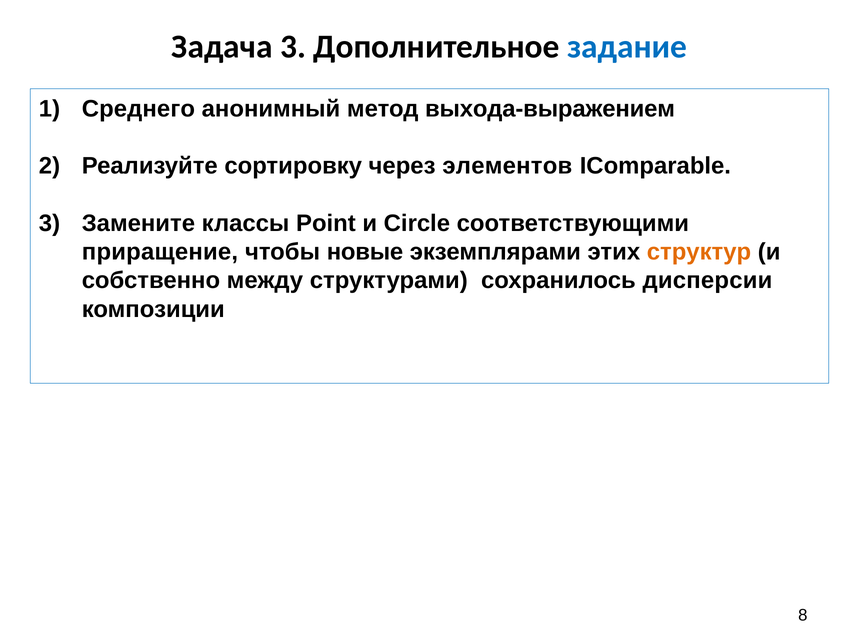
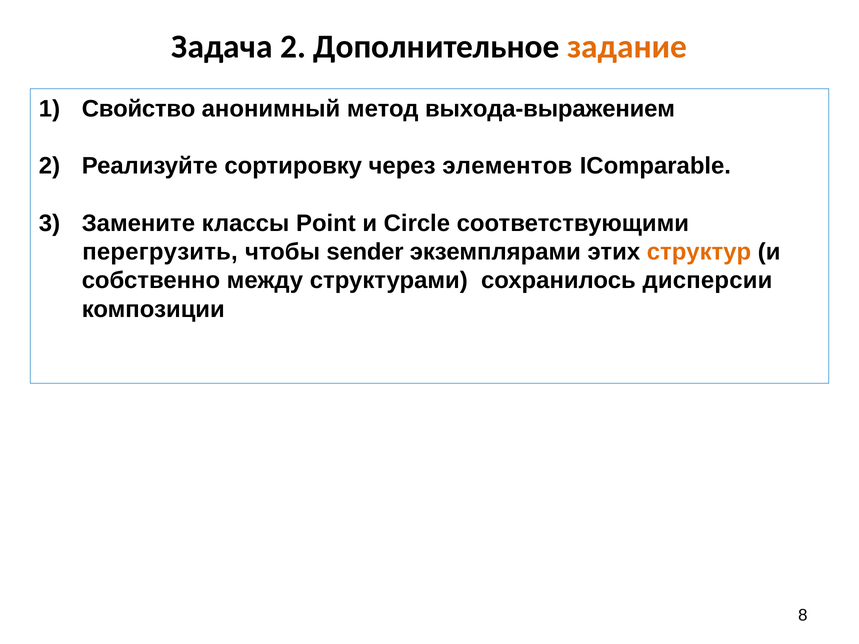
Задача 3: 3 -> 2 (293, 47)
задание colour: blue -> orange (627, 47)
Среднего: Среднего -> Свойство (139, 109)
приращение: приращение -> перегрузить (160, 252)
новые: новые -> sender (365, 252)
